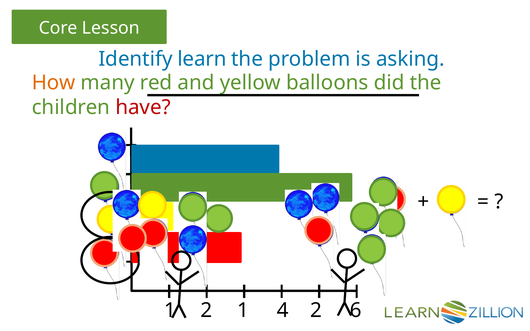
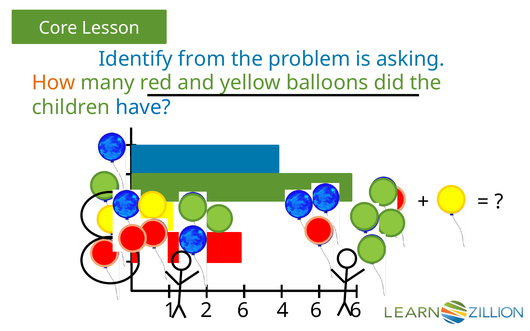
learn: learn -> from (202, 59)
have colour: red -> blue (143, 107)
2 1: 1 -> 6 (243, 311)
4 2: 2 -> 6 (316, 311)
